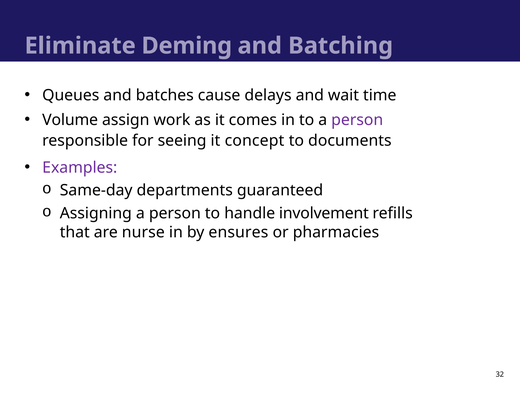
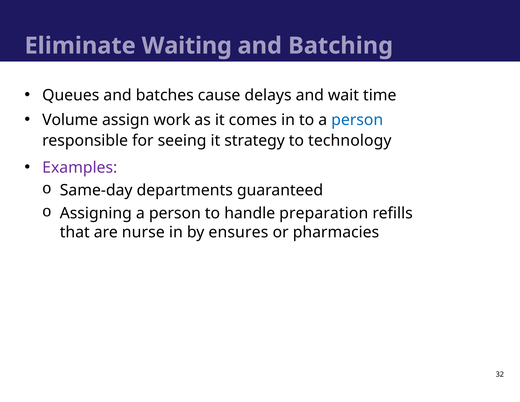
Deming: Deming -> Waiting (187, 46)
person colour: purple -> blue (357, 120)
concept: concept -> strategy (255, 141)
documents: documents -> technology (350, 141)
involvement: involvement -> preparation (324, 213)
